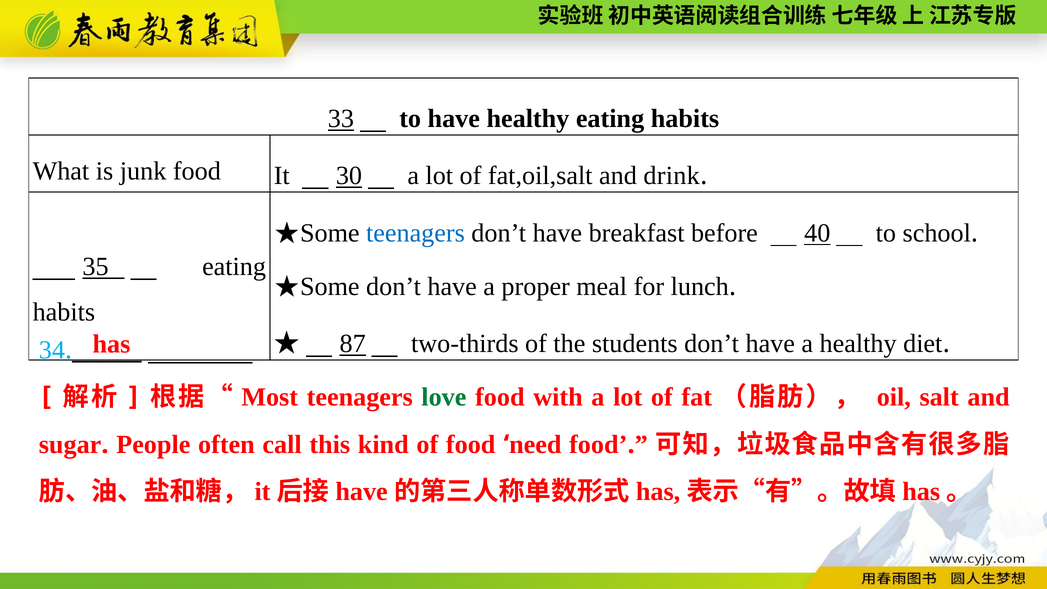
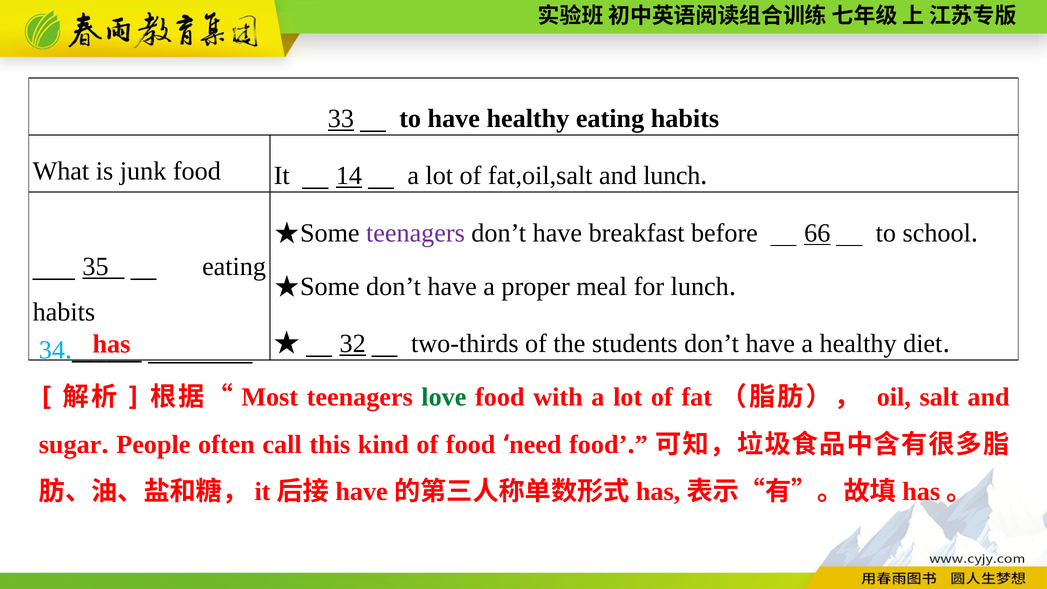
30: 30 -> 14 (349, 176)
and drink: drink -> lunch (672, 176)
teenagers colour: blue -> purple (415, 233)
40: 40 -> 66 (817, 233)
87: 87 -> 32 (353, 344)
